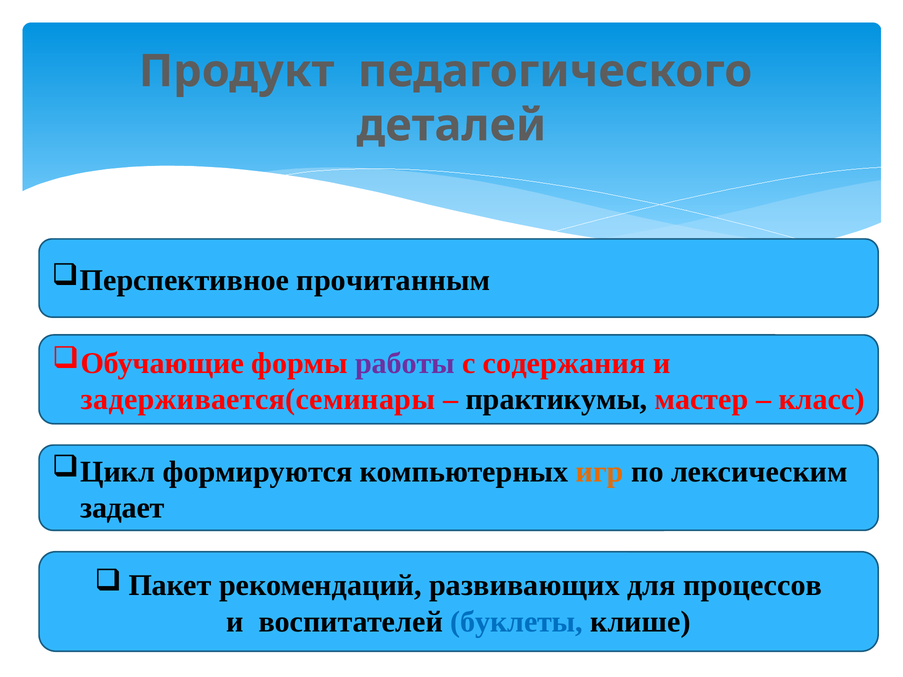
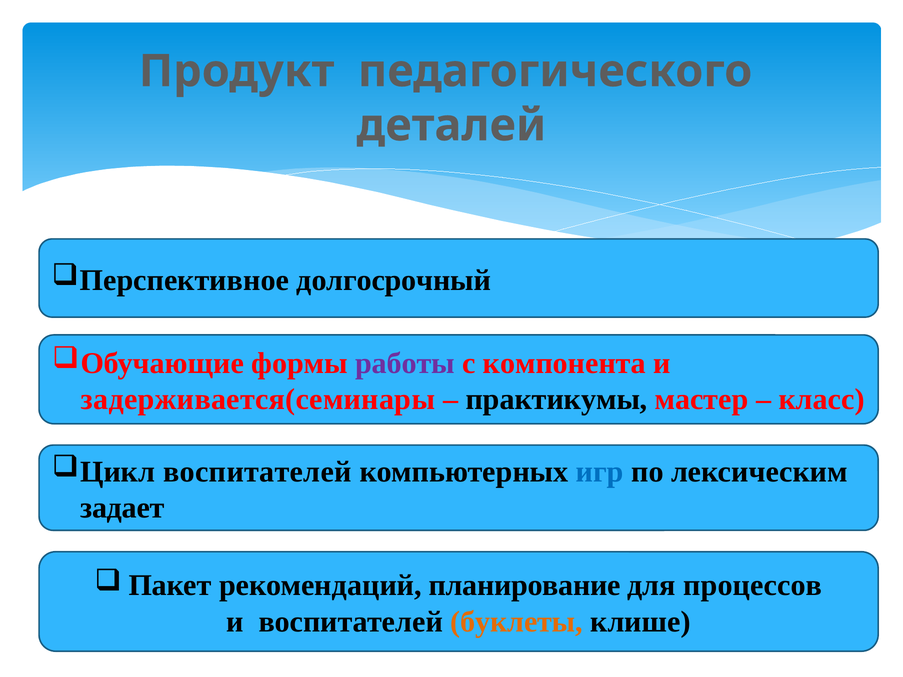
прочитанным: прочитанным -> долгосрочный (394, 280)
содержания: содержания -> компонента (564, 363)
формируются: формируются -> воспитателей (257, 472)
игр colour: orange -> blue (600, 472)
развивающих: развивающих -> планирование (525, 586)
буклеты colour: blue -> orange (517, 622)
